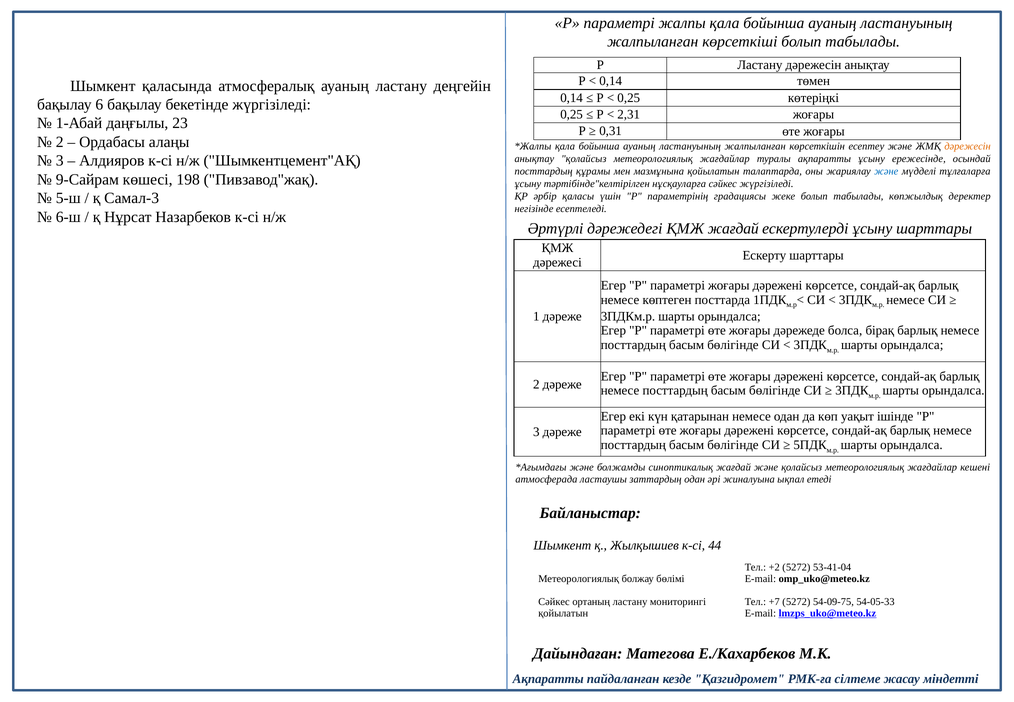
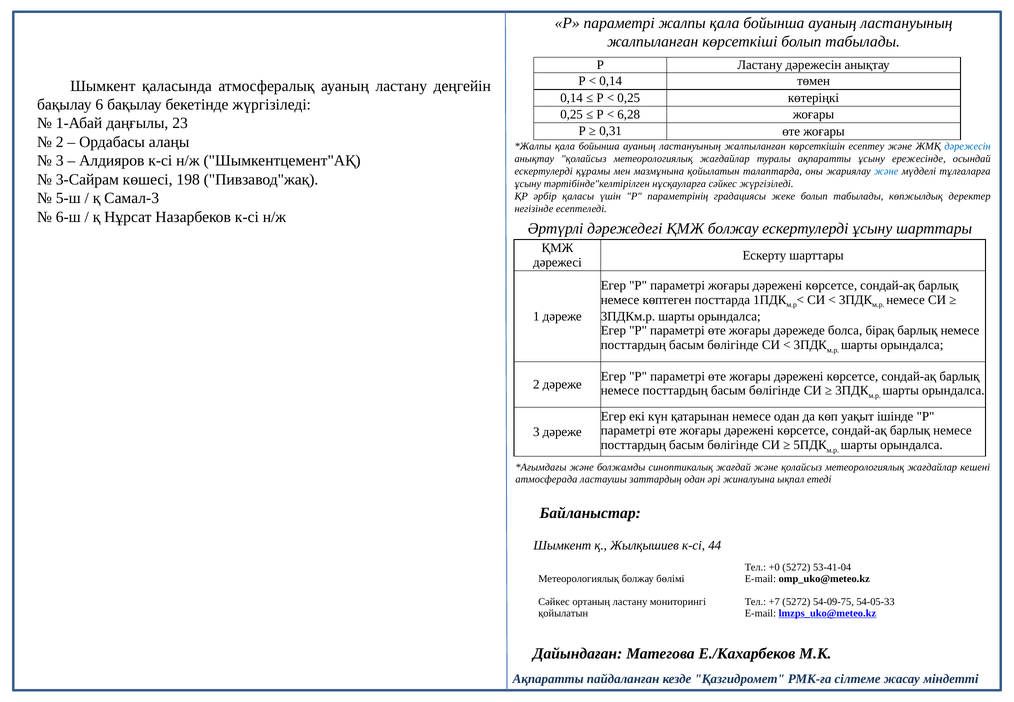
2,31: 2,31 -> 6,28 (629, 114)
дәрежесін colour: orange -> blue (968, 146)
посттардың: посттардың -> ескертулерді (544, 171)
9-Сайрам: 9-Сайрам -> 3-Сайрам (87, 180)
ҚМЖ жағдай: жағдай -> болжау (733, 229)
+2: +2 -> +0 (774, 567)
